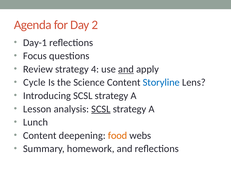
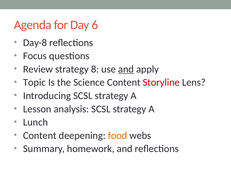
2: 2 -> 6 (95, 25)
Day-1: Day-1 -> Day-8 (35, 43)
4: 4 -> 8 (95, 69)
Cycle: Cycle -> Topic (34, 83)
Storyline colour: blue -> red (161, 83)
SCSL underline: present -> none (101, 109)
